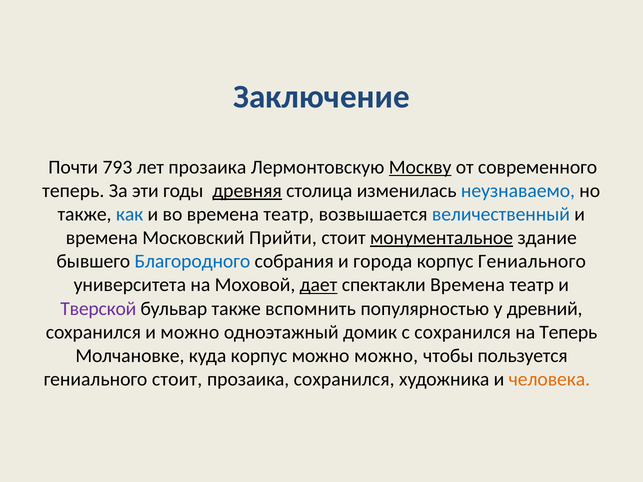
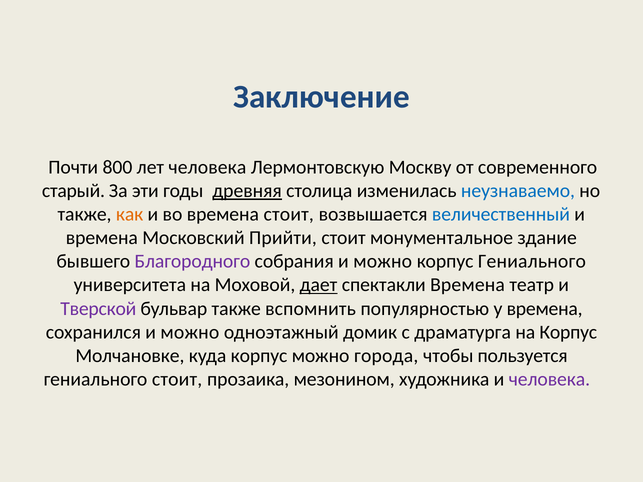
793: 793 -> 800 (117, 167)
лет прозаика: прозаика -> человека (207, 167)
Москву underline: present -> none (420, 167)
теперь: теперь -> старый (73, 191)
как colour: blue -> orange (130, 214)
во времена театр: театр -> стоит (289, 214)
монументальное underline: present -> none (442, 238)
Благородного colour: blue -> purple (192, 262)
собрания и города: города -> можно (383, 262)
у древний: древний -> времена (545, 309)
с сохранился: сохранился -> драматурга (463, 332)
на Теперь: Теперь -> Корпус (568, 332)
можно можно: можно -> города (386, 356)
прозаика сохранился: сохранился -> мезонином (344, 379)
человека colour: orange -> purple (549, 379)
